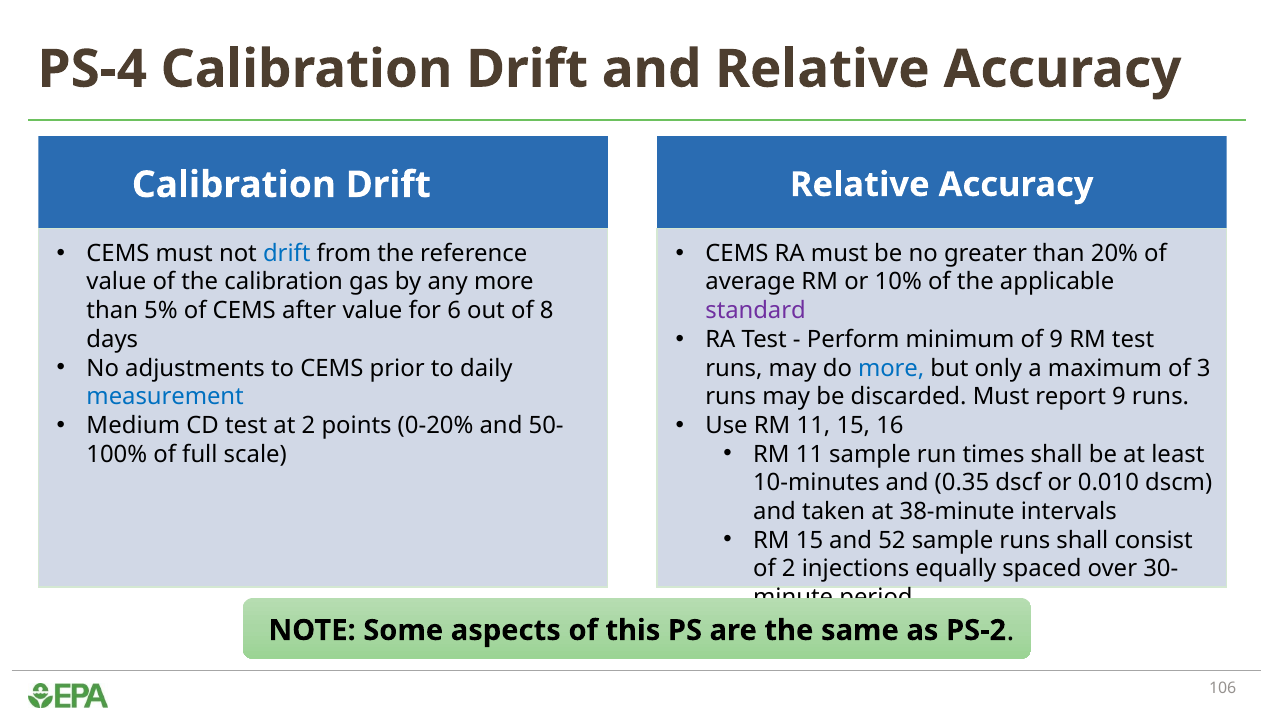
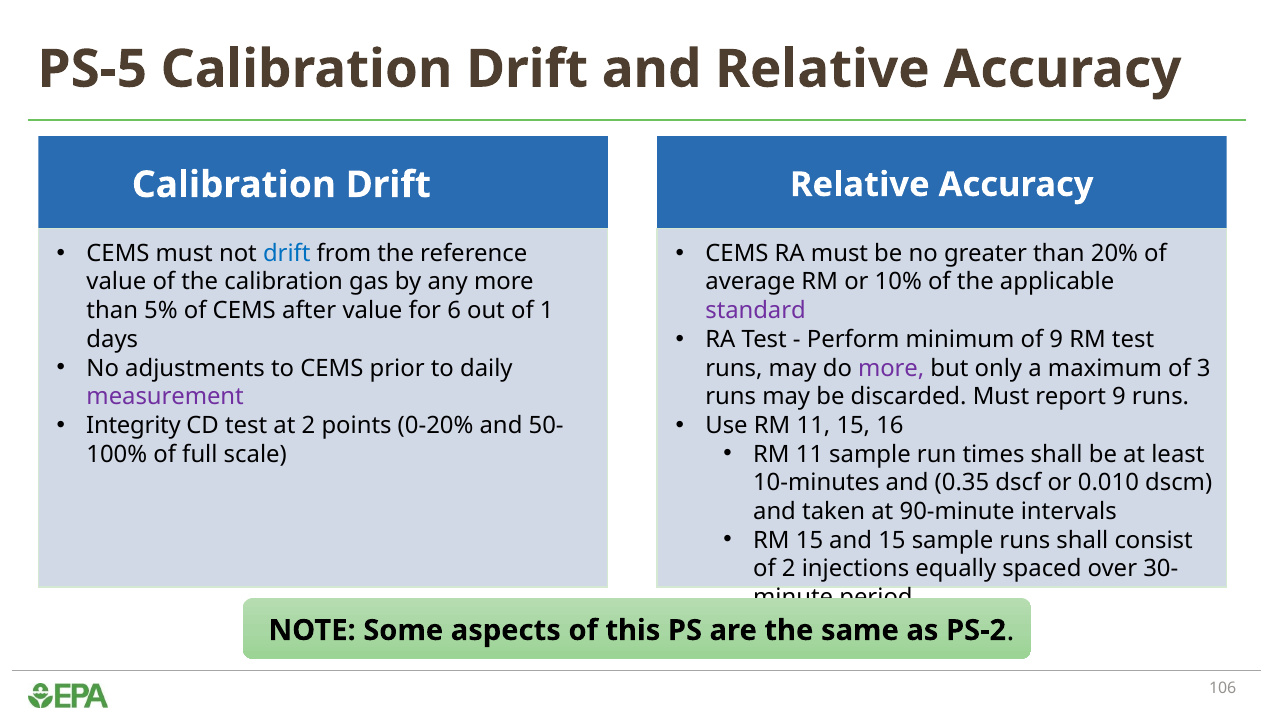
PS-4: PS-4 -> PS-5 (92, 69)
8: 8 -> 1 (547, 311)
more colour: blue -> purple (891, 368)
measurement colour: blue -> purple (165, 397)
Medium: Medium -> Integrity (133, 425)
38-minute: 38-minute -> 90-minute (957, 511)
and 52: 52 -> 15 (892, 540)
